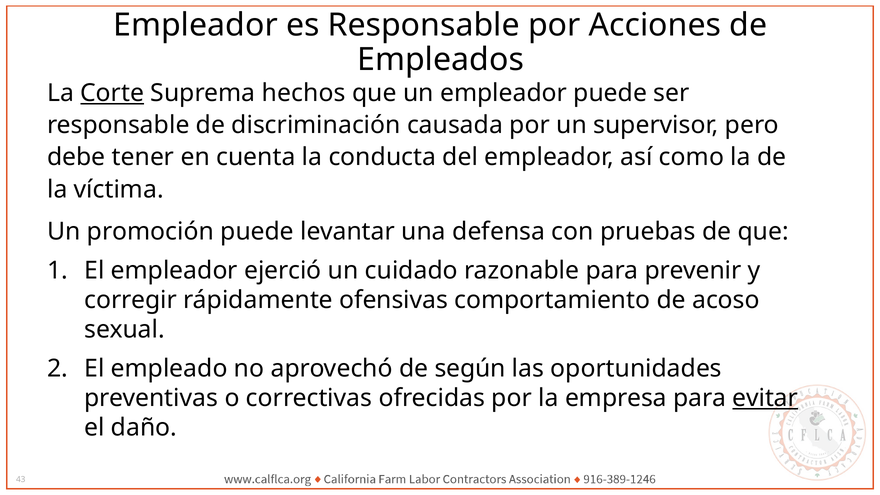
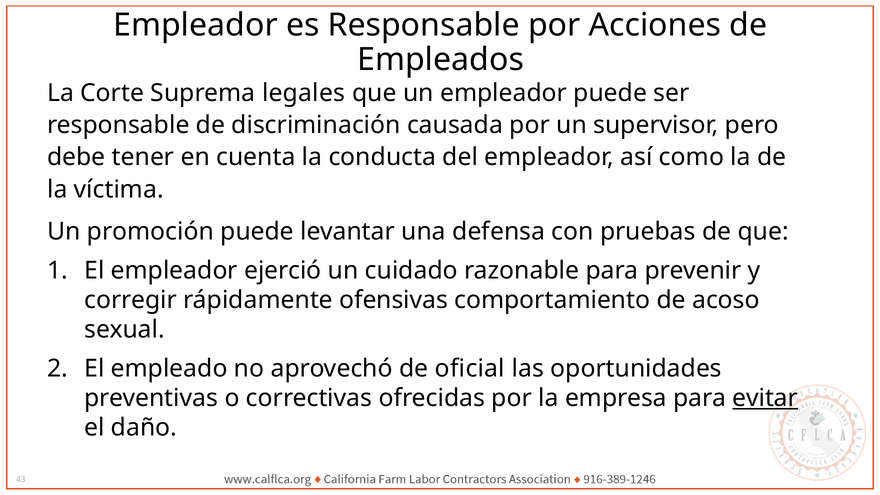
Corte underline: present -> none (112, 93)
hechos: hechos -> legales (304, 93)
según: según -> oficial (470, 369)
